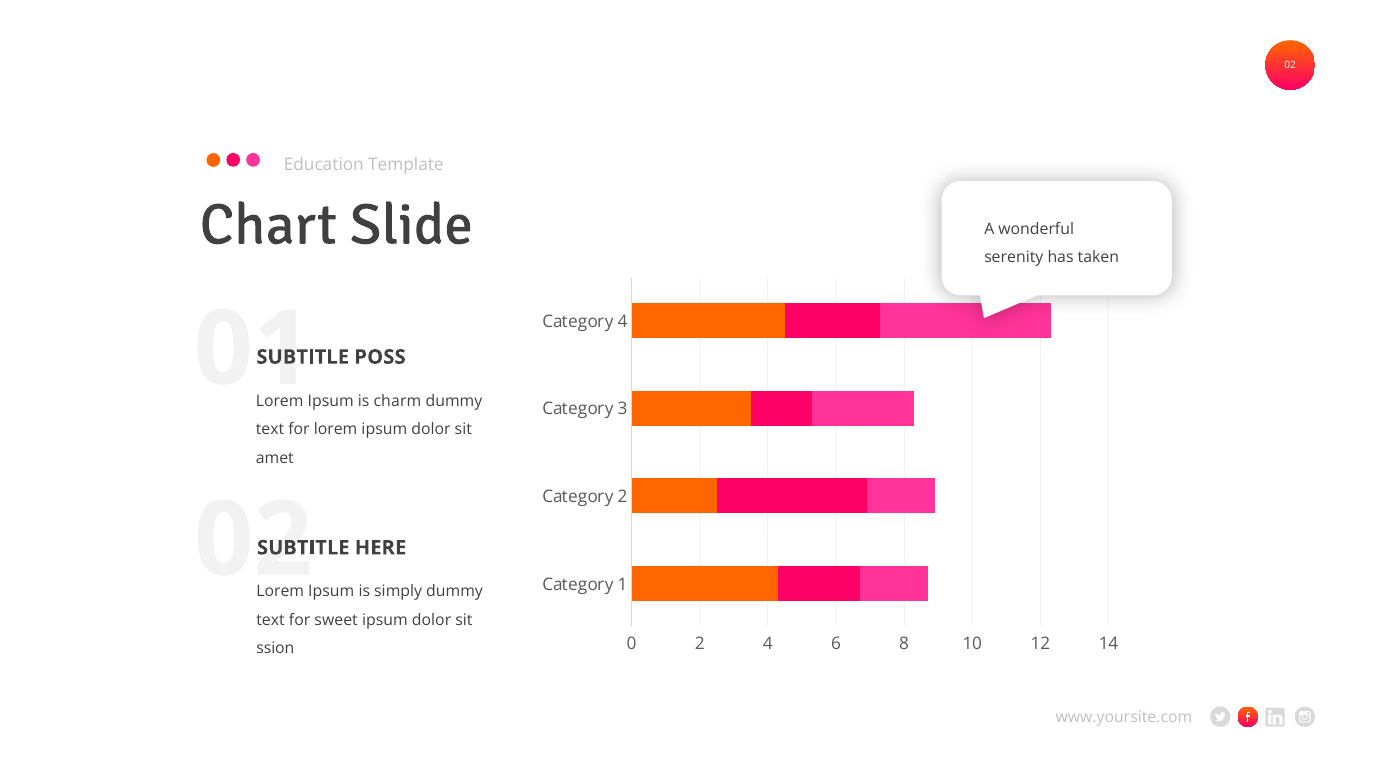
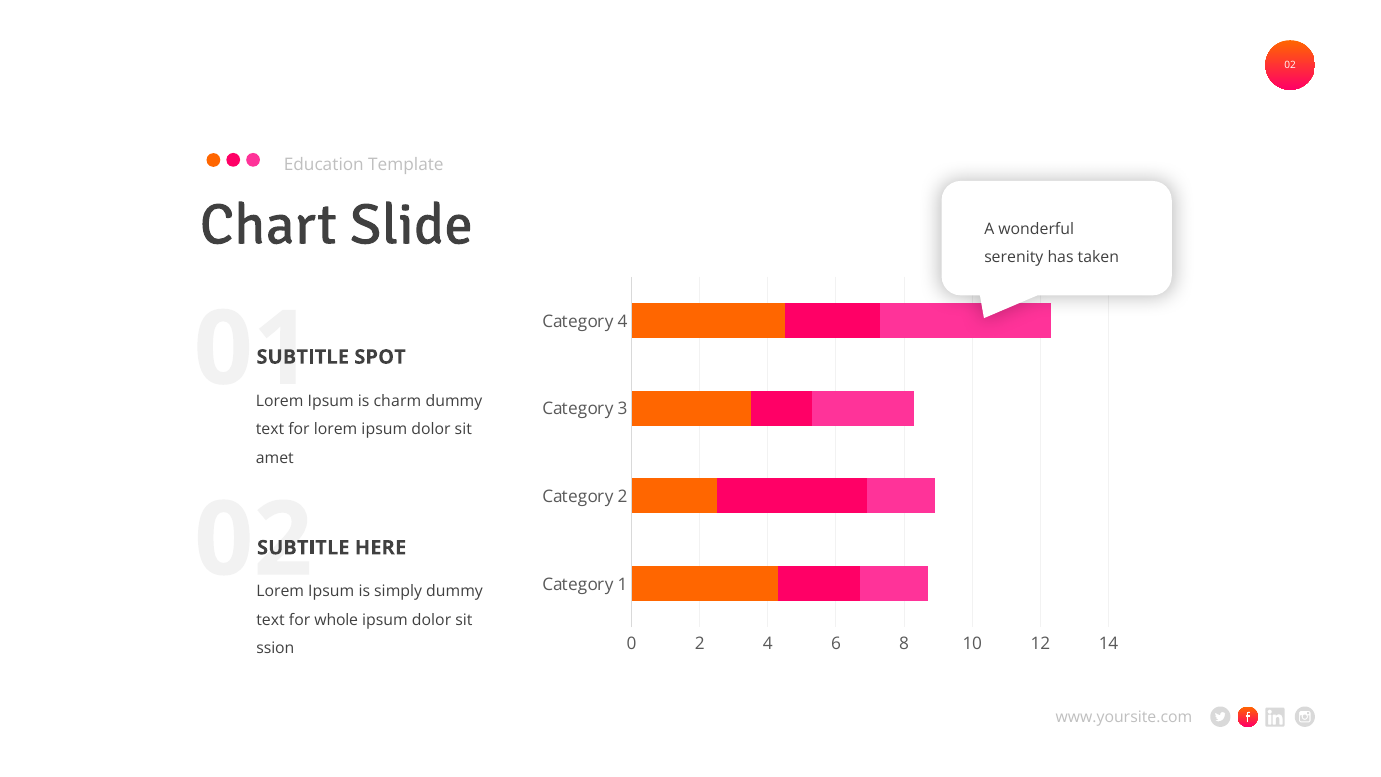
POSS: POSS -> SPOT (380, 357)
sweet: sweet -> whole (336, 620)
